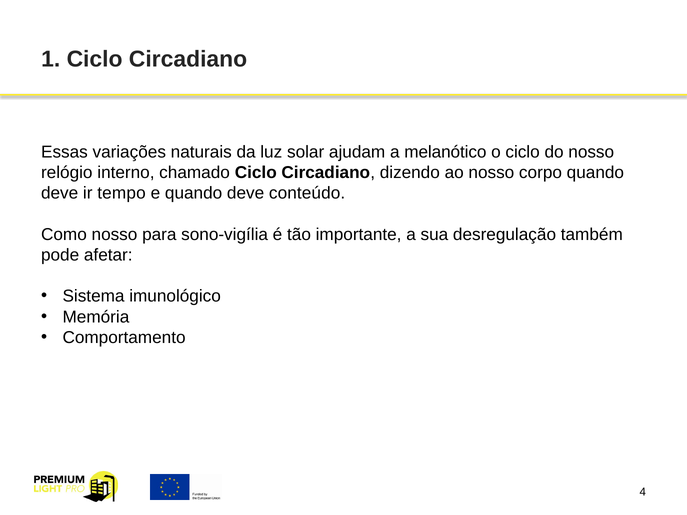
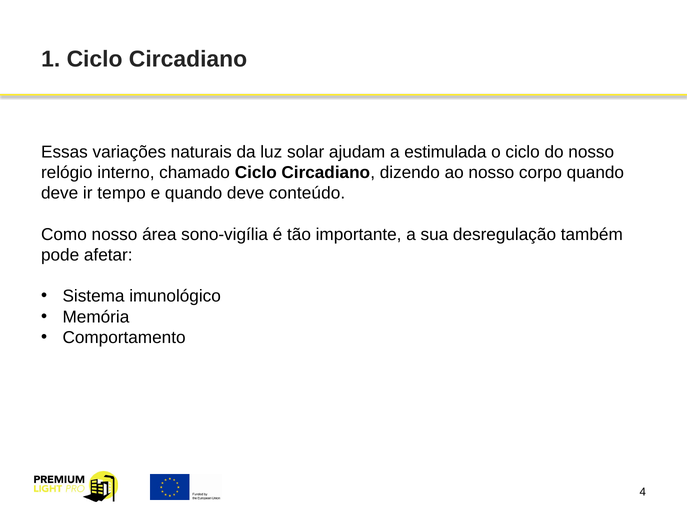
melanótico: melanótico -> estimulada (445, 152)
para: para -> área (159, 235)
